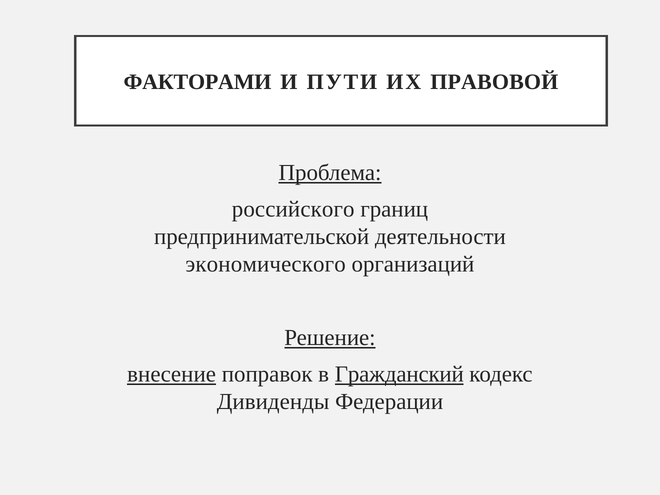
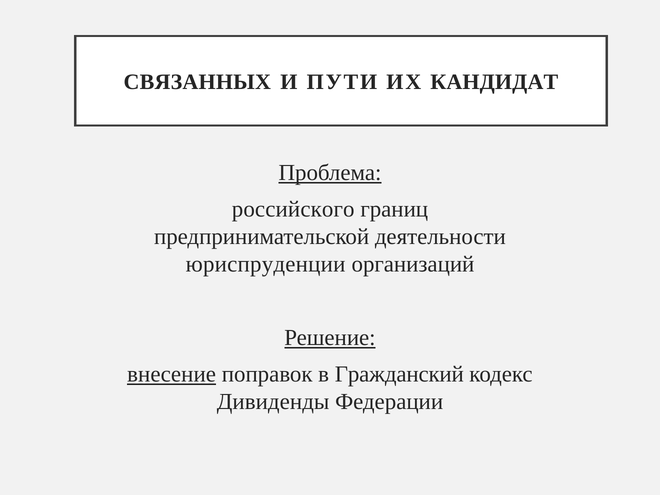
ФАКТОРАМИ: ФАКТОРАМИ -> СВЯЗАННЫХ (197, 82)
ПРАВОВОЙ: ПРАВОВОЙ -> КАНДИДАТ (494, 82)
экономического: экономического -> юриспруденции (266, 264)
Гражданский underline: present -> none (399, 374)
